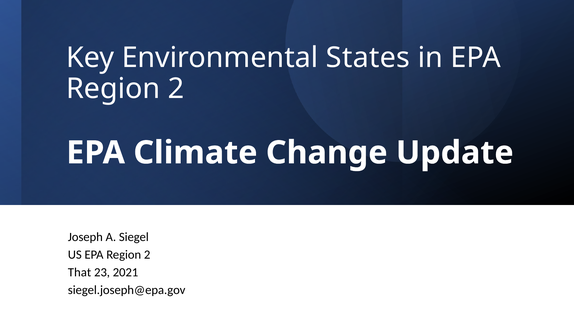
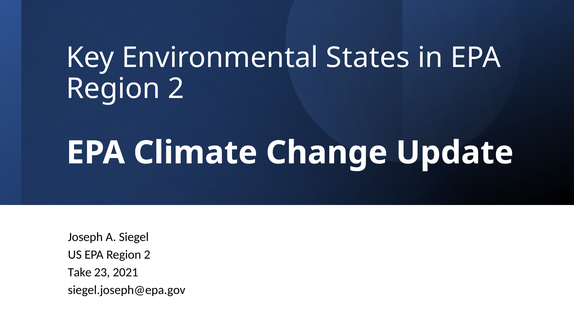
That: That -> Take (80, 272)
